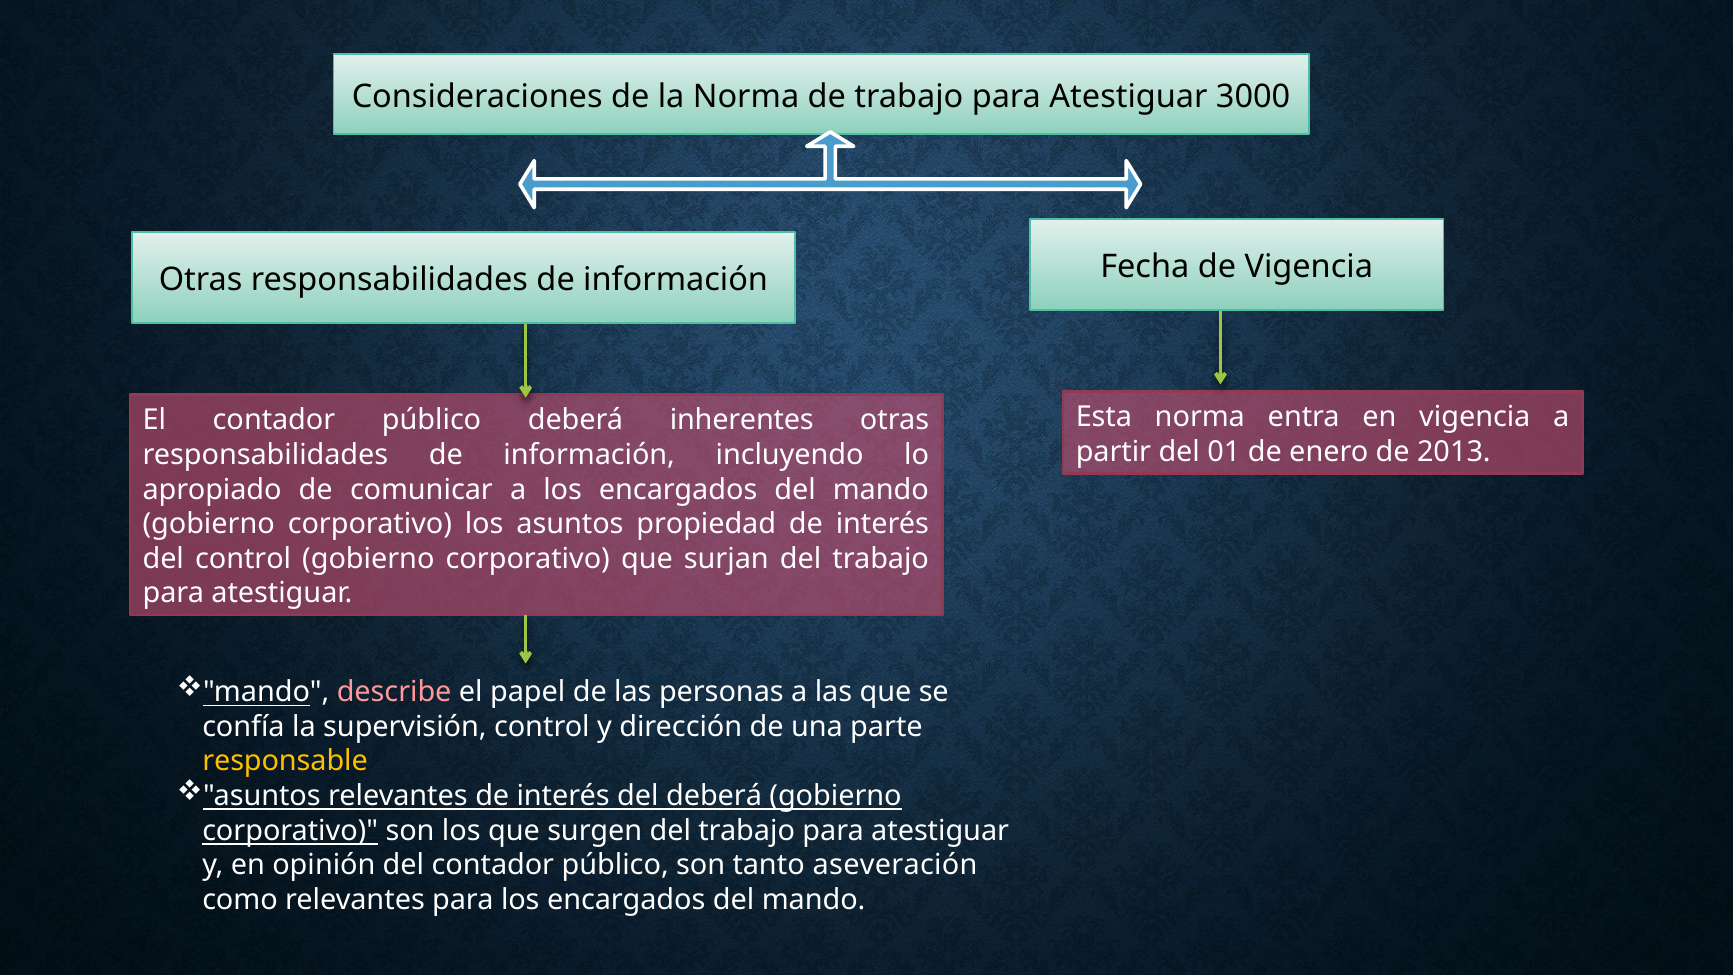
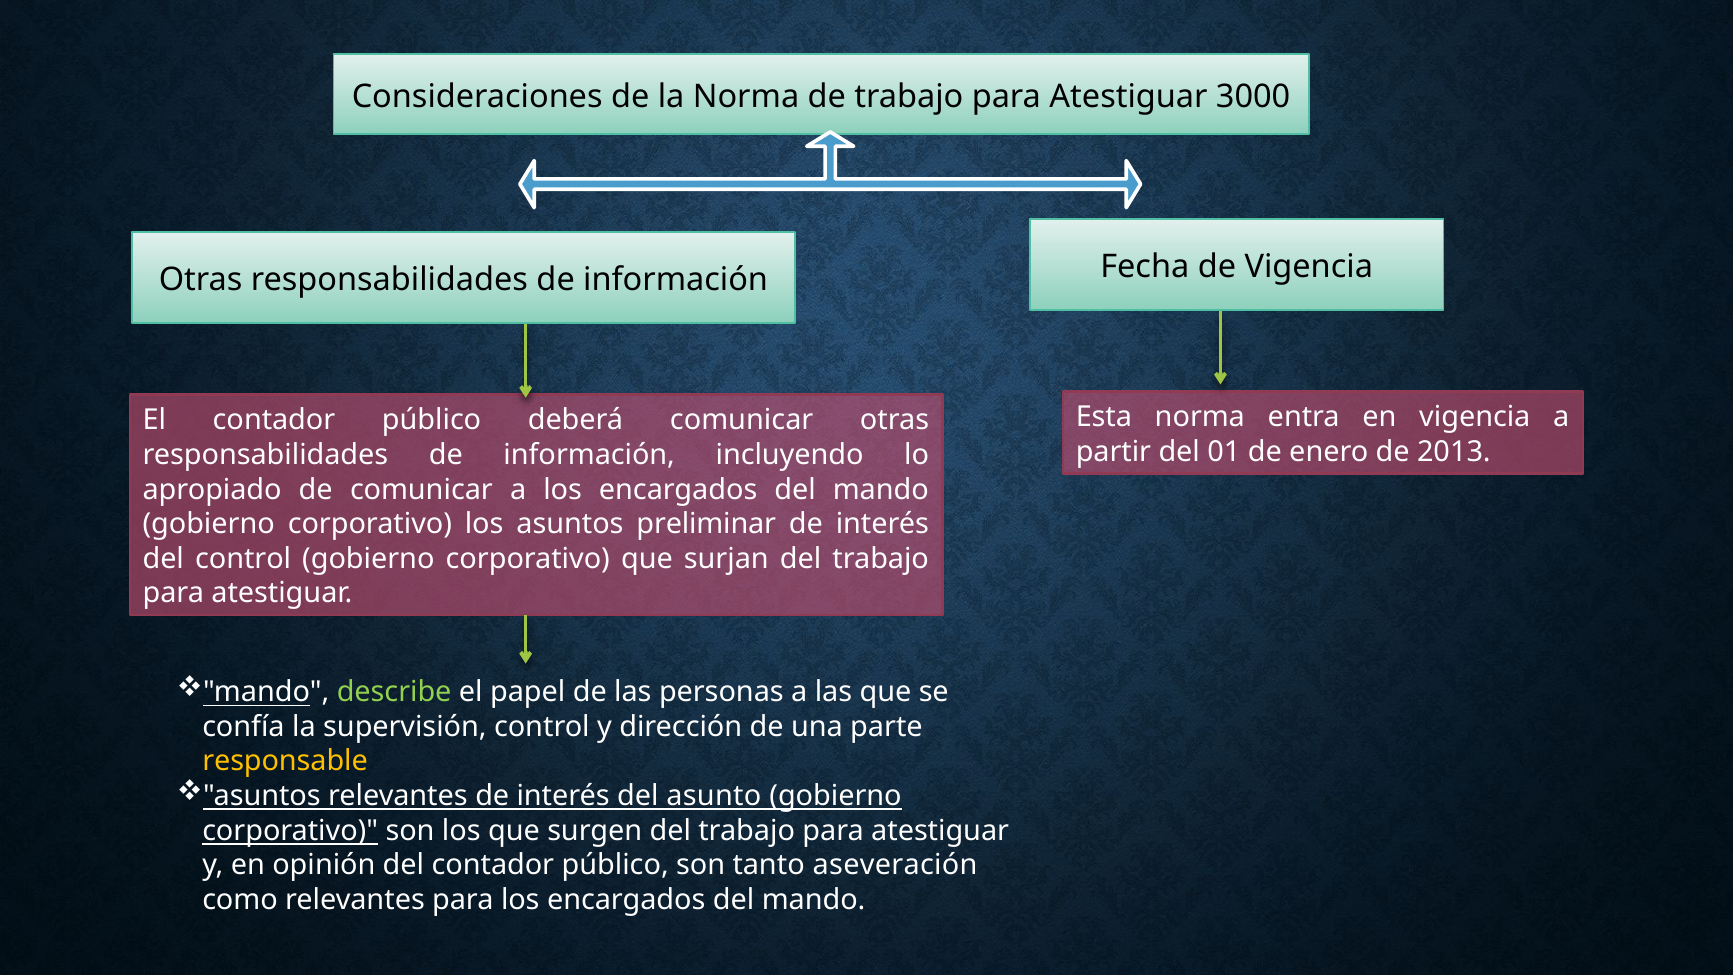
deberá inherentes: inherentes -> comunicar (742, 420)
propiedad: propiedad -> preliminar (706, 524)
describe colour: pink -> light green (394, 692)
del deberá: deberá -> asunto (714, 796)
